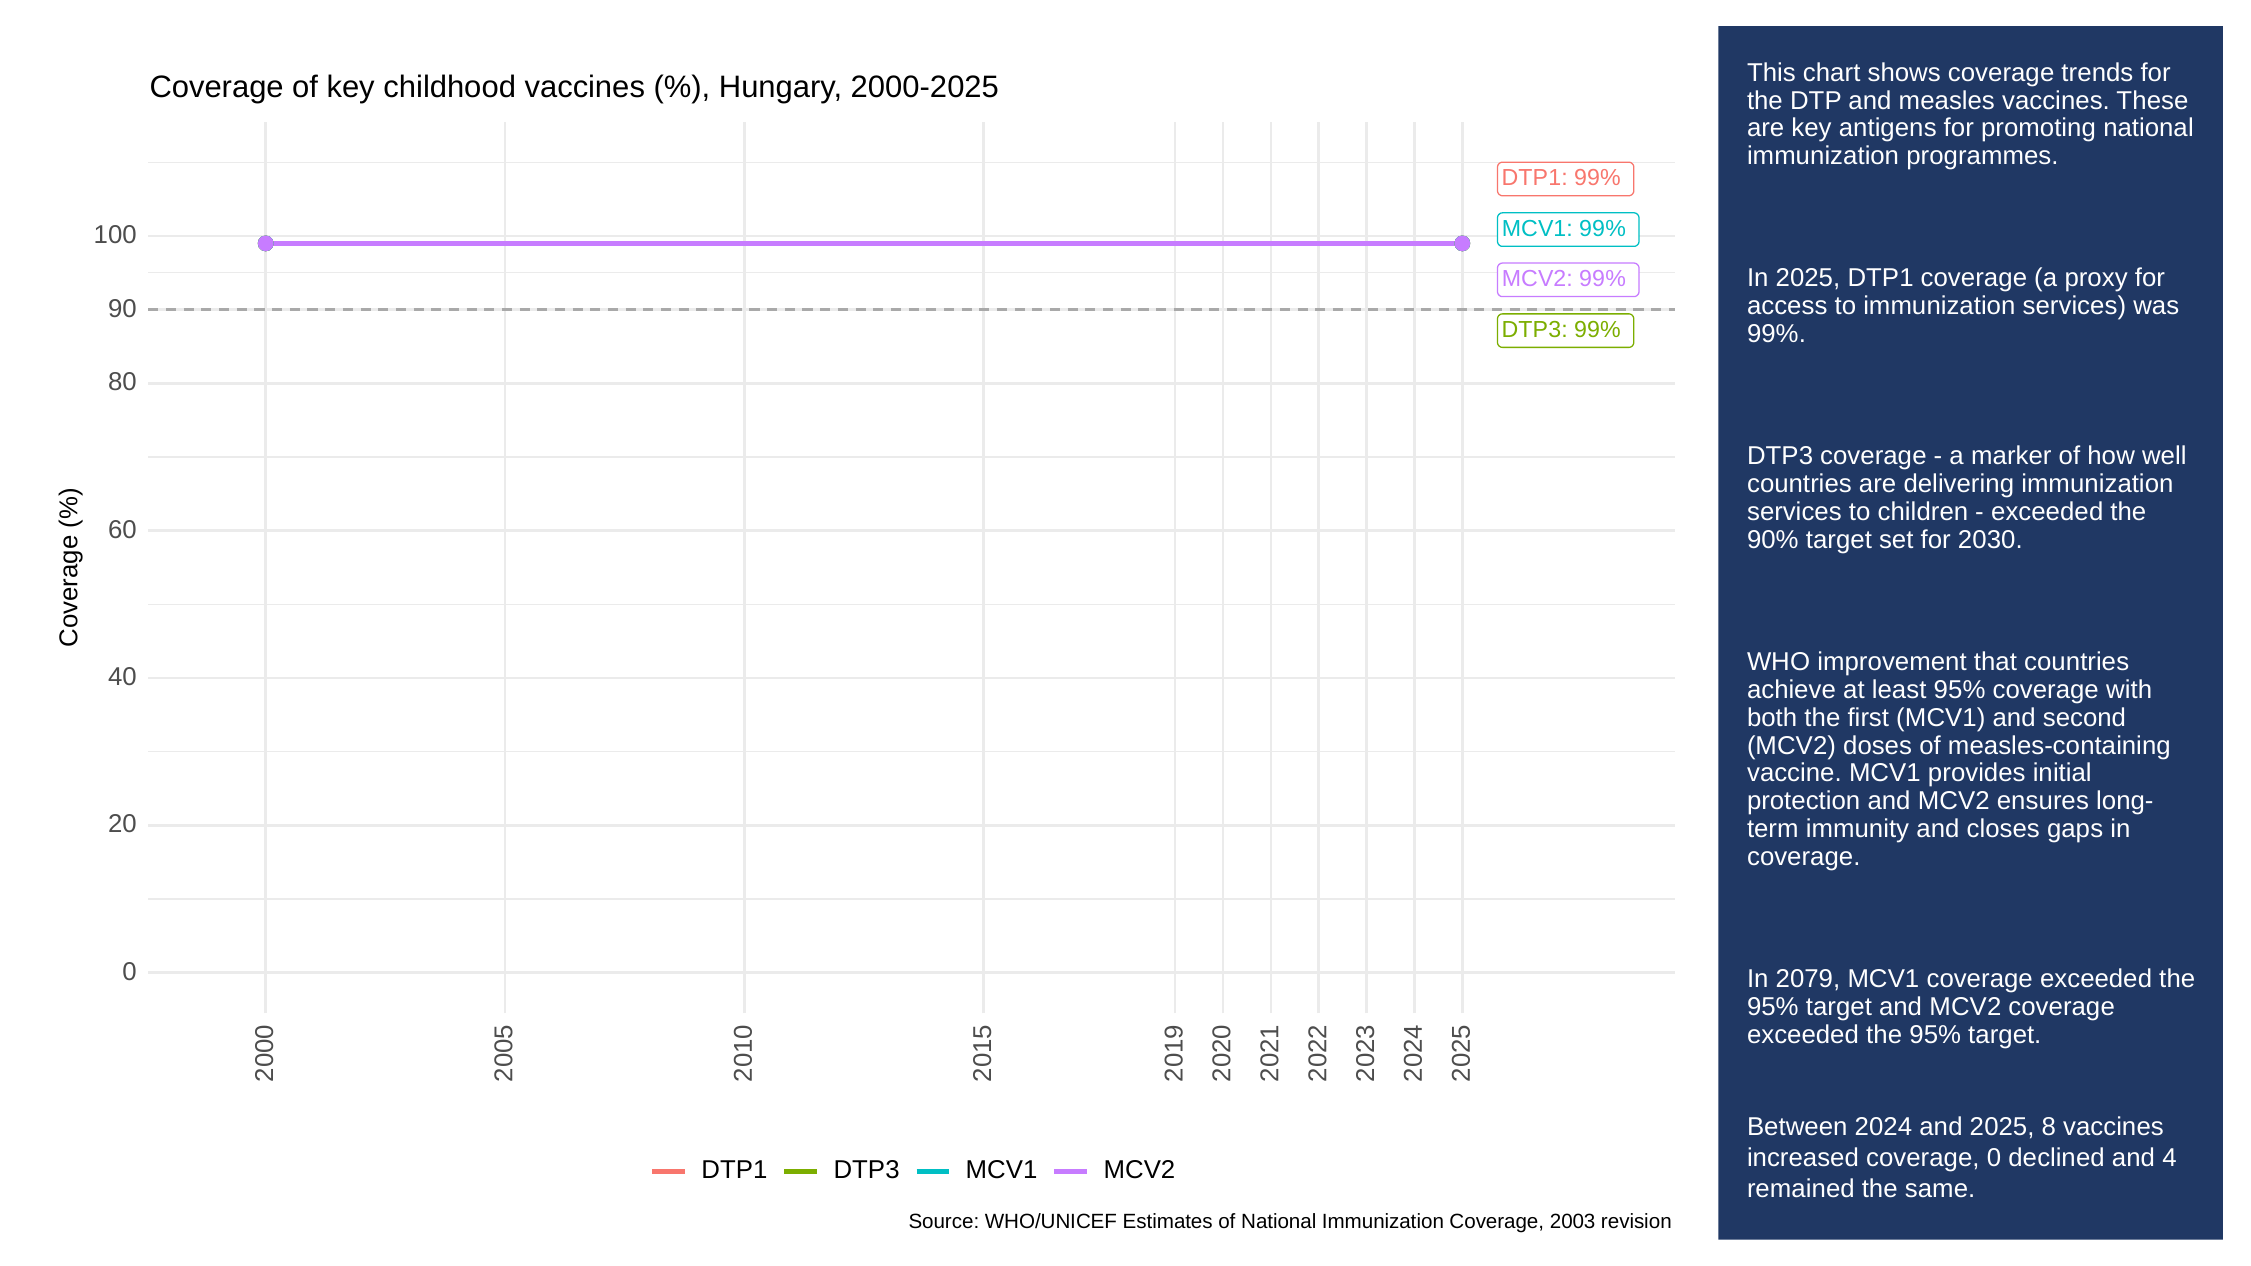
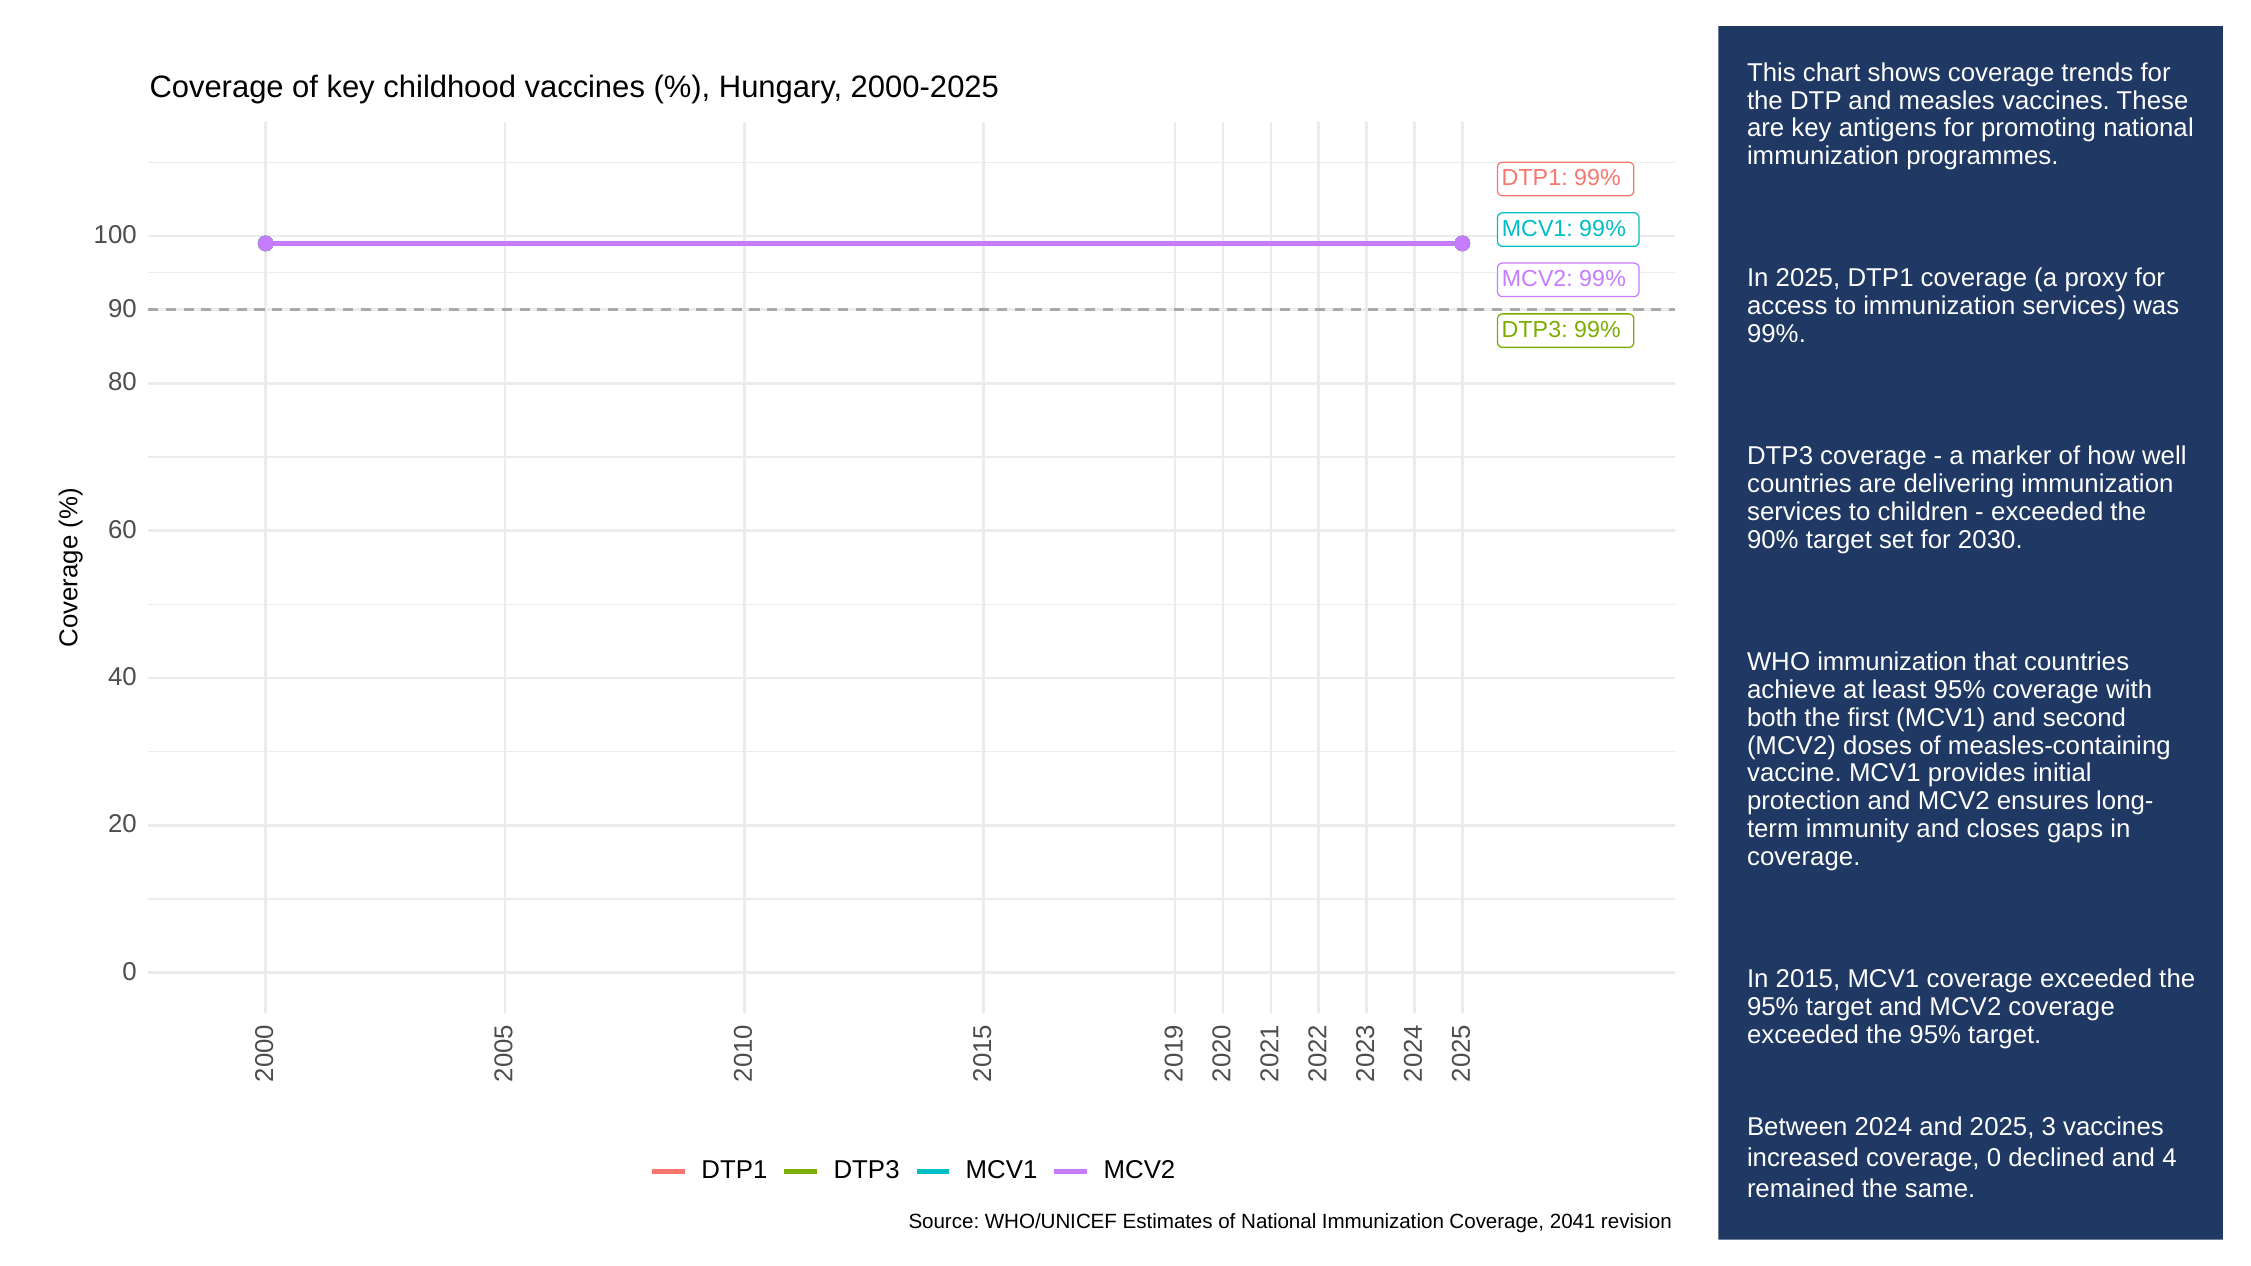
WHO improvement: improvement -> immunization (1892, 662)
2079: 2079 -> 2015 (1808, 979)
2025 8: 8 -> 3 (2049, 1127)
2003: 2003 -> 2041 (1573, 1222)
